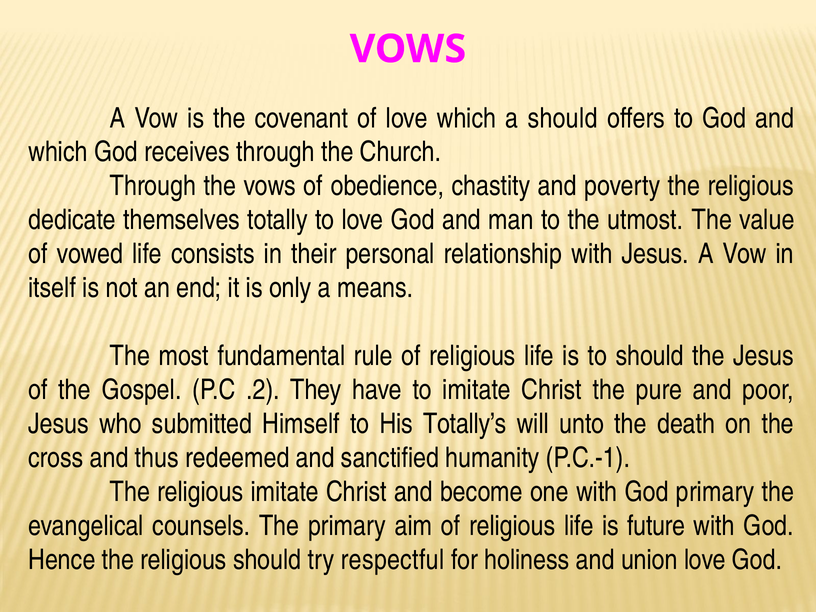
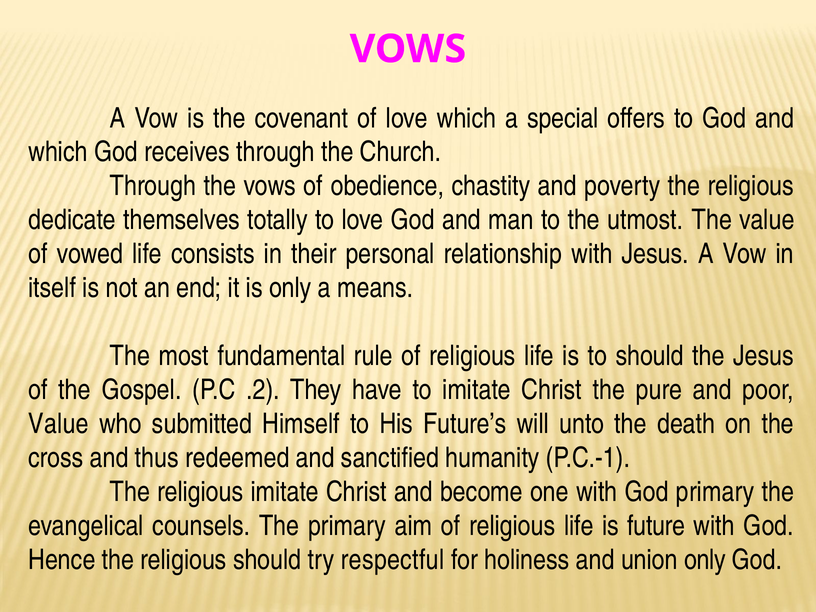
a should: should -> special (563, 118)
Jesus: Jesus -> Value (58, 424)
Totally’s: Totally’s -> Future’s (465, 424)
union love: love -> only (705, 560)
